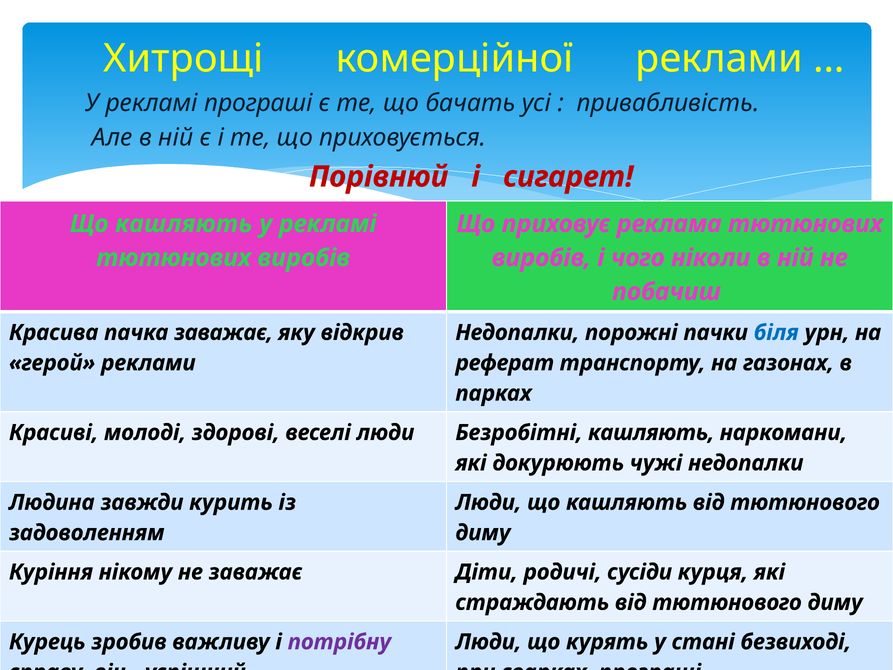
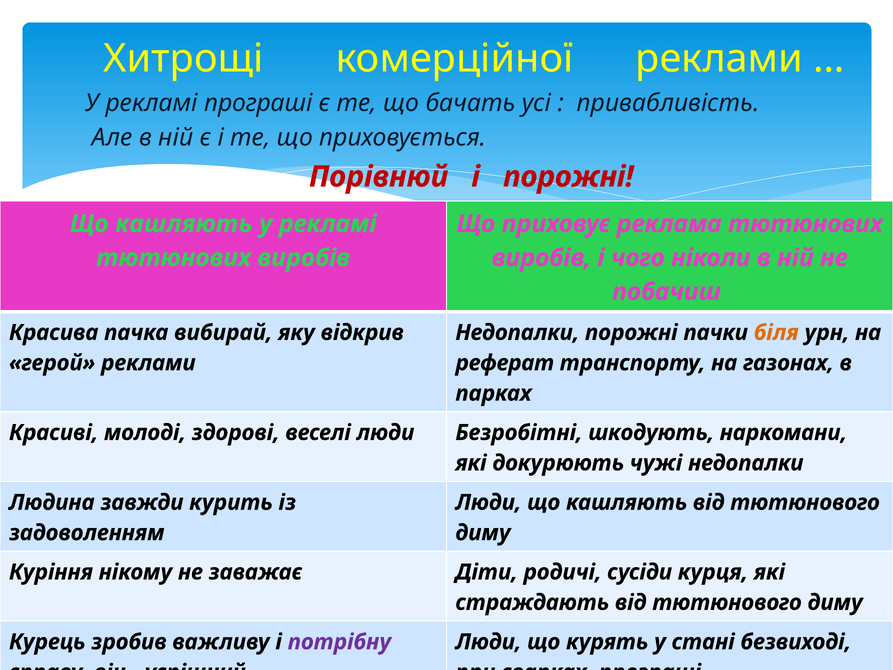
і сигарет: сигарет -> порожні (568, 177)
пачка заважає: заважає -> вибирай (223, 332)
біля colour: blue -> orange (776, 332)
Безробітні кашляють: кашляють -> шкодують (651, 432)
